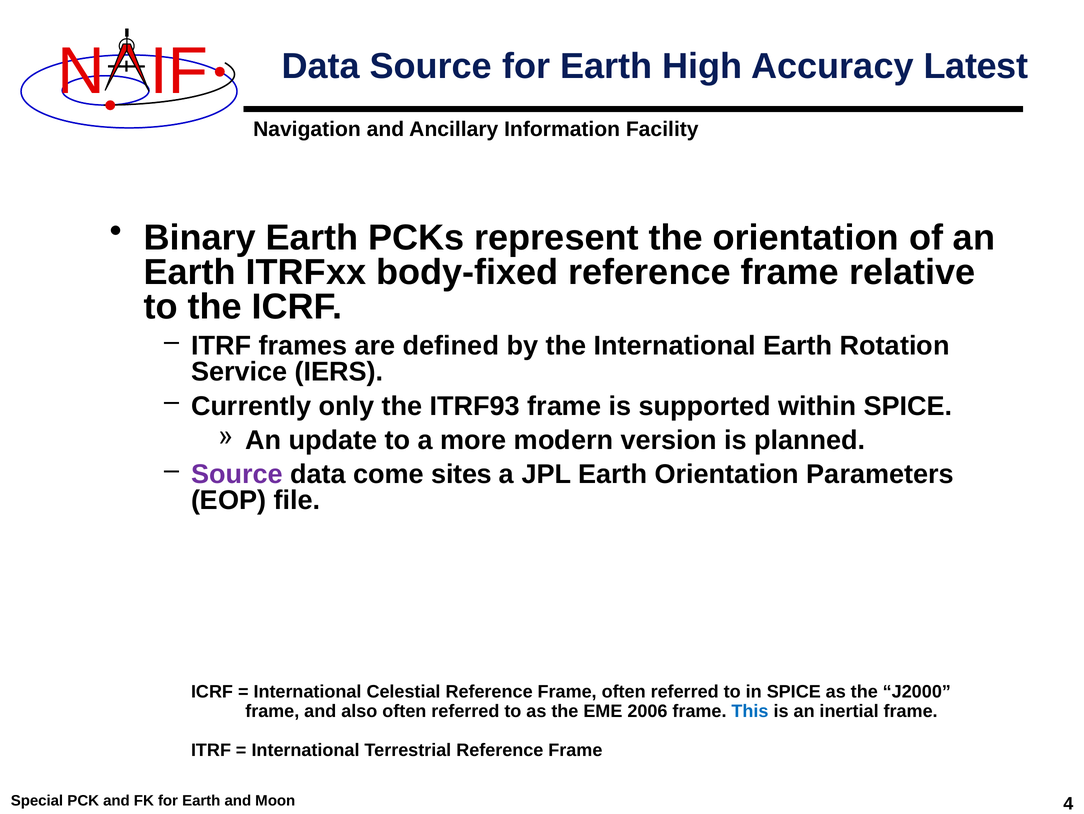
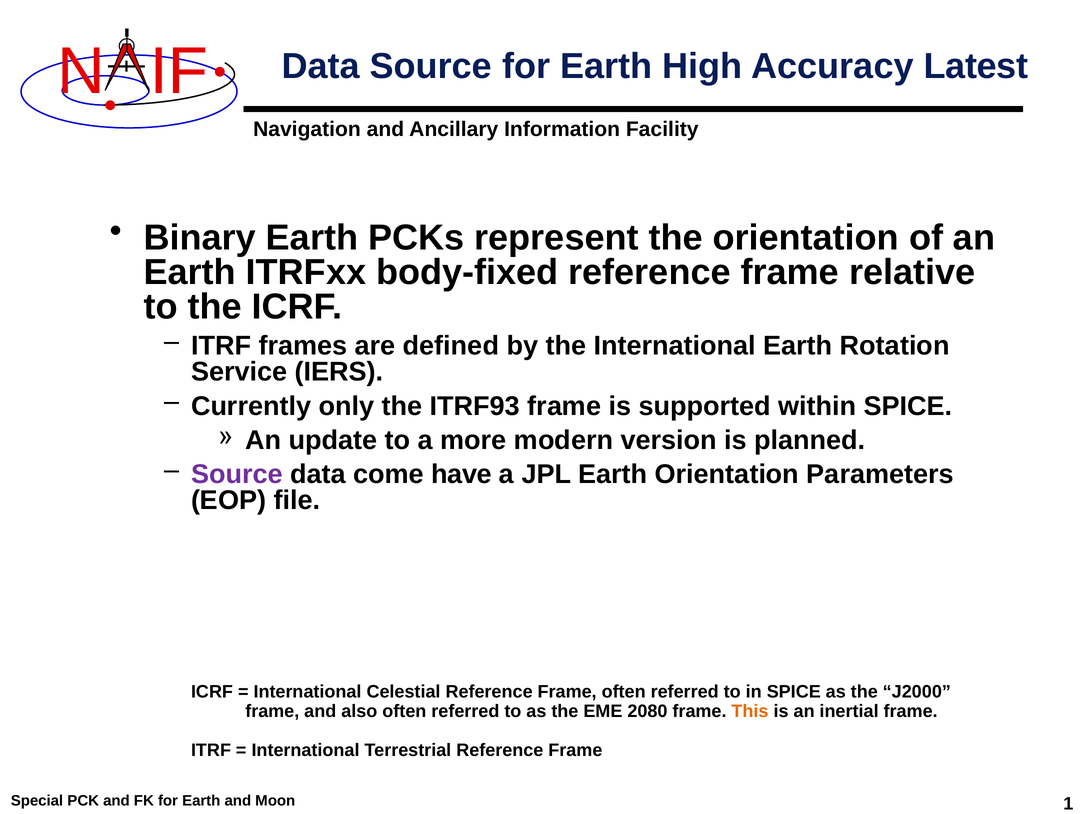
sites: sites -> have (462, 474)
2006: 2006 -> 2080 (647, 711)
This colour: blue -> orange (750, 711)
4: 4 -> 1 (1068, 803)
